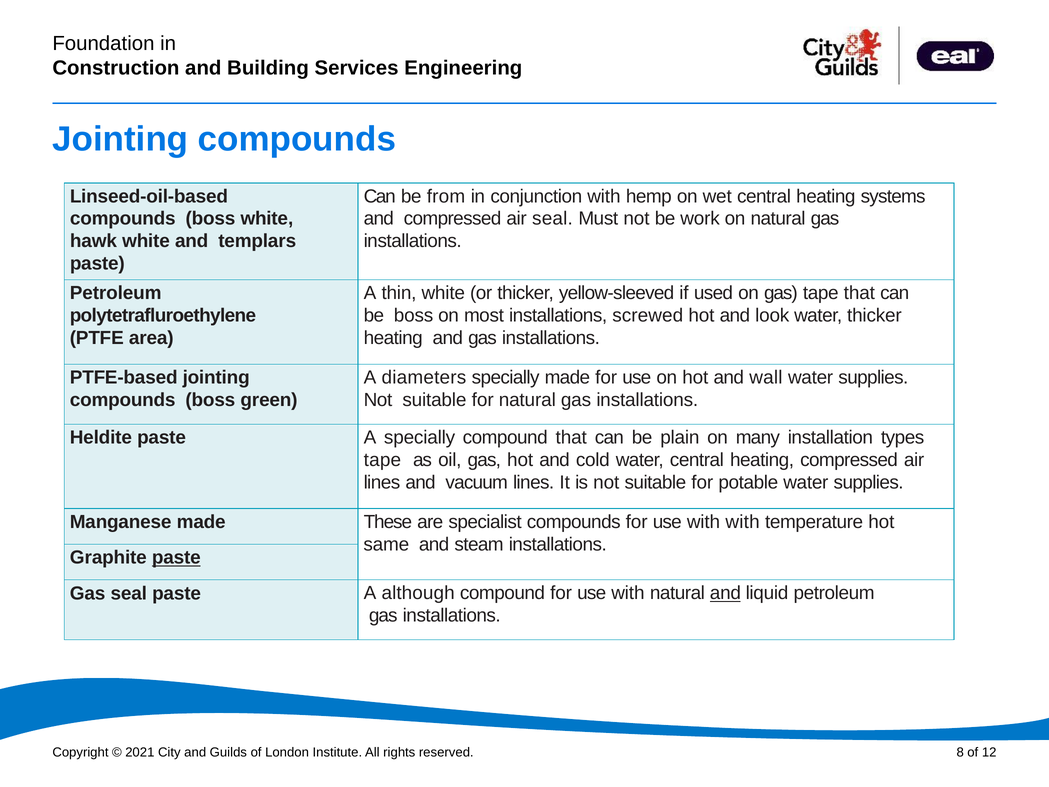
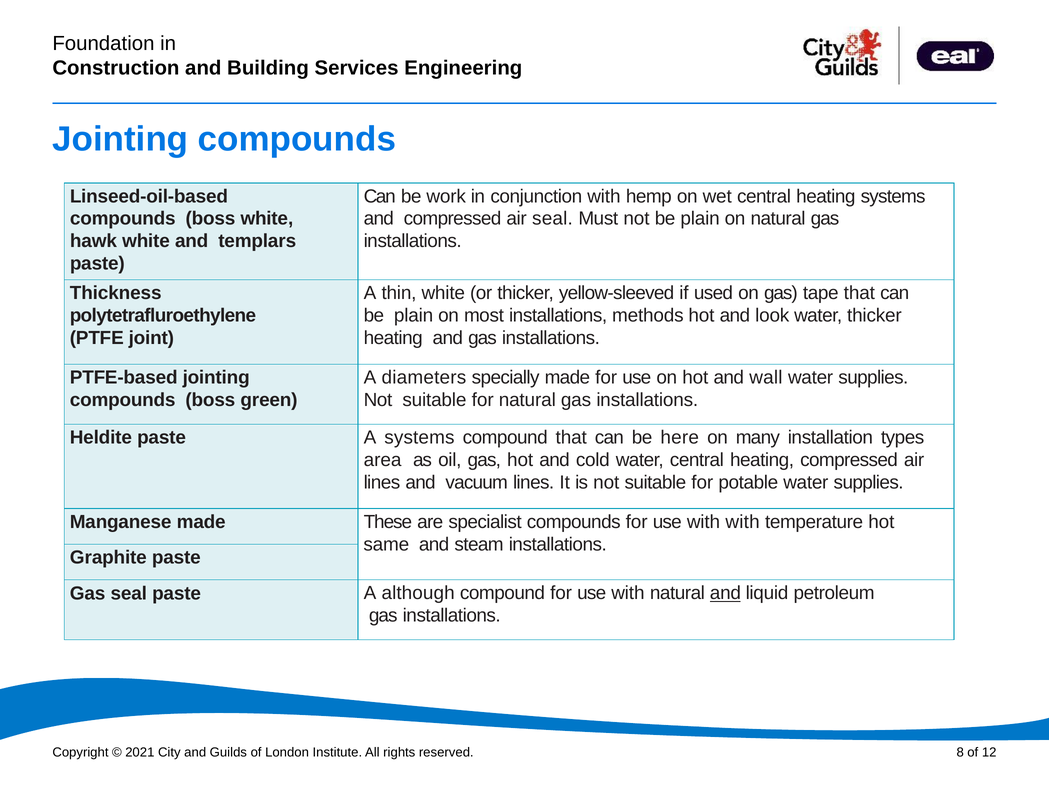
from: from -> work (446, 196)
not be work: work -> plain (700, 219)
Petroleum: Petroleum -> Thickness (116, 293)
boss: boss -> plain (414, 315)
screwed: screwed -> methods (648, 315)
area: area -> joint (151, 338)
A specially: specially -> systems (419, 437)
plain: plain -> here (680, 437)
tape: tape -> area (383, 460)
paste underline: present -> none (176, 558)
